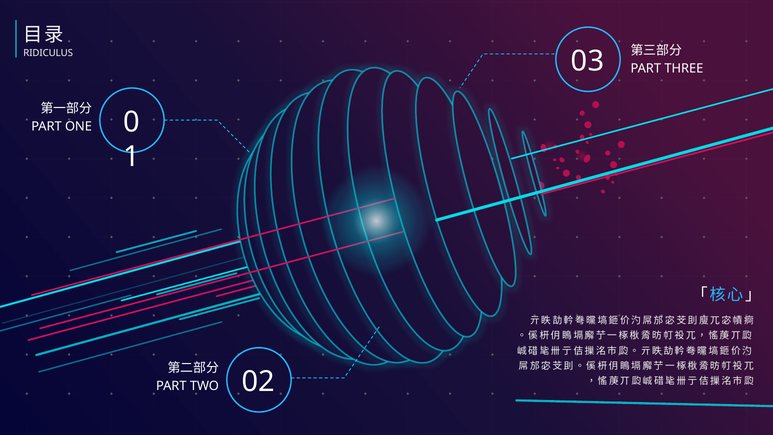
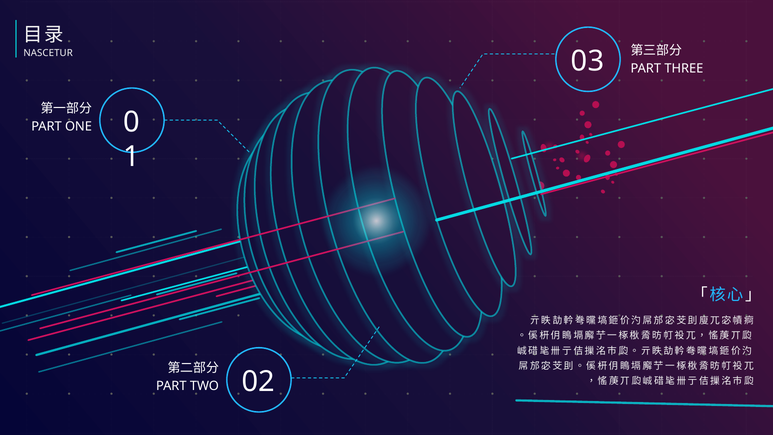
RIDICULUS: RIDICULUS -> NASCETUR (48, 53)
